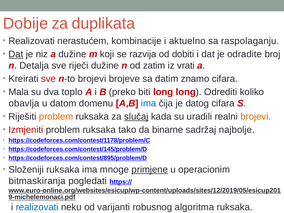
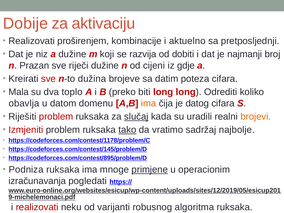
duplikata: duplikata -> aktivaciju (103, 24)
nerastućem: nerastućem -> proširenjem (83, 41)
raspolaganju: raspolaganju -> pretposljednji (250, 41)
Dat underline: present -> none (16, 54)
odradite: odradite -> najmanji (245, 54)
Detalja: Detalja -> Prazan (34, 66)
zatim: zatim -> cijeni (154, 66)
vrati: vrati -> gdje (186, 66)
n-to brojevi: brojevi -> dužina (92, 79)
znamo: znamo -> poteza (195, 79)
ima colour: blue -> orange (149, 103)
problem colour: orange -> red (56, 117)
tako underline: none -> present (127, 130)
binarne: binarne -> vratimo (168, 130)
Složeniji: Složeniji -> Podniza (26, 170)
bitmaskiranja: bitmaskiranja -> izračunavanja (37, 181)
realizovati colour: blue -> red (37, 207)
